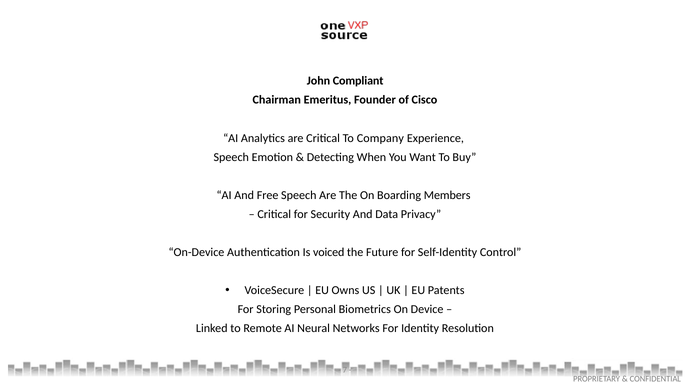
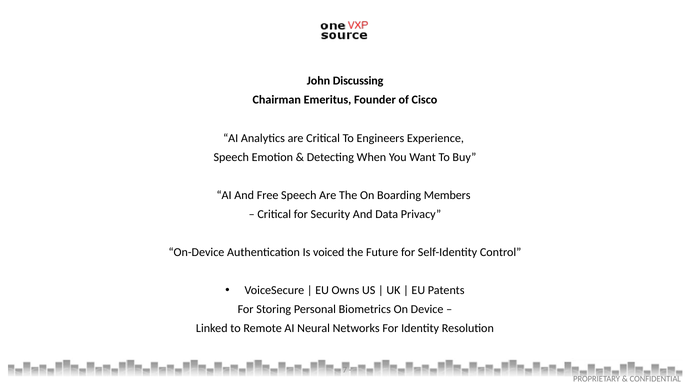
Compliant: Compliant -> Discussing (358, 81)
Company: Company -> Engineers (380, 138)
